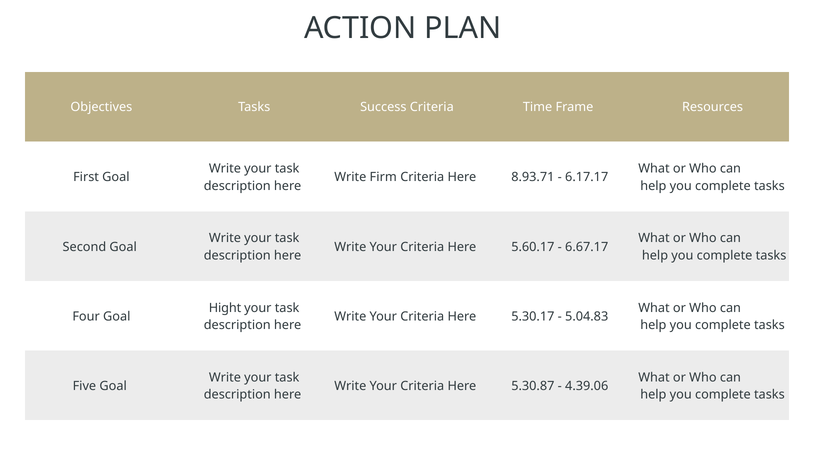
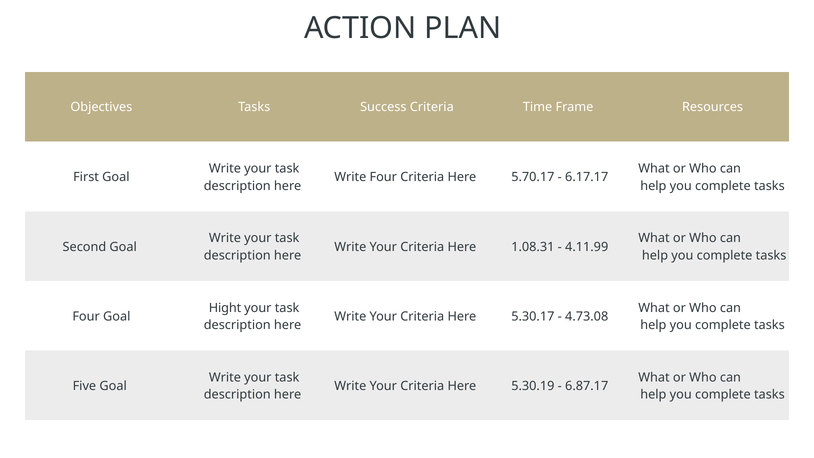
Write Firm: Firm -> Four (383, 177)
8.93.71: 8.93.71 -> 5.70.17 (533, 177)
5.60.17: 5.60.17 -> 1.08.31 (533, 247)
6.67.17: 6.67.17 -> 4.11.99 (587, 247)
5.04.83: 5.04.83 -> 4.73.08 (587, 316)
5.30.87: 5.30.87 -> 5.30.19 (533, 386)
4.39.06: 4.39.06 -> 6.87.17 (587, 386)
